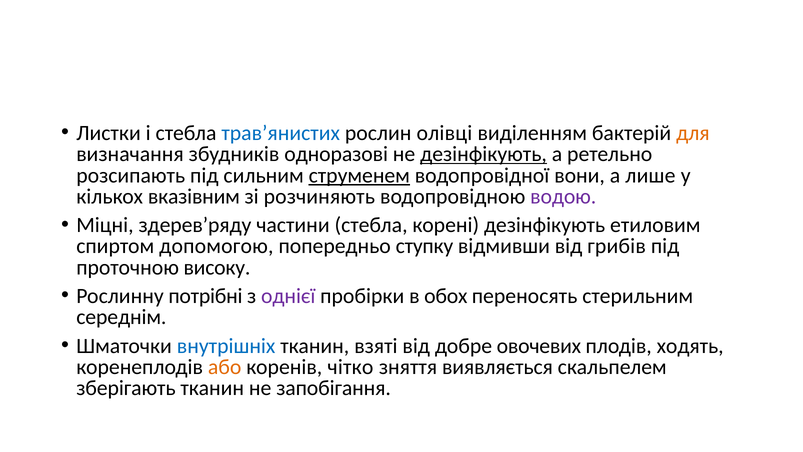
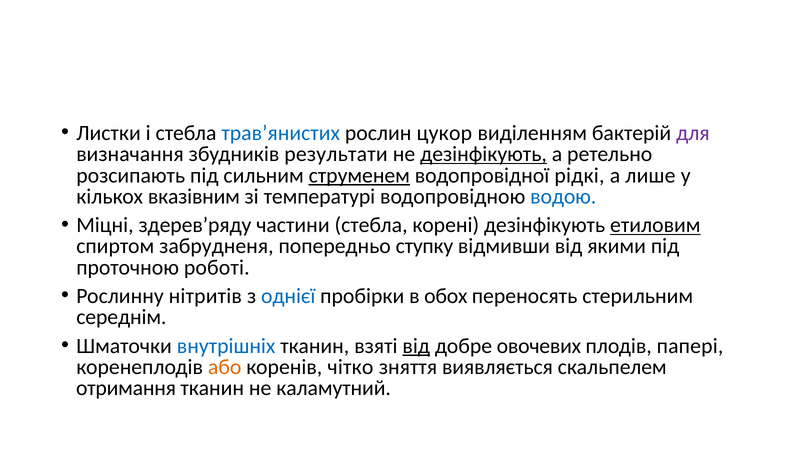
олівці: олівці -> цукор (444, 133)
для colour: orange -> purple (693, 133)
одноразові: одноразові -> результати (336, 154)
вони: вони -> рідкі (579, 175)
розчиняють: розчиняють -> температурі (319, 196)
водою colour: purple -> blue (563, 196)
етиловим underline: none -> present (655, 225)
допомогою: допомогою -> забрудненя (216, 246)
грибів: грибів -> якими (617, 246)
високу: високу -> роботі (217, 267)
потрібні: потрібні -> нітритів (205, 296)
однієї colour: purple -> blue (288, 296)
від underline: none -> present (416, 346)
ходять: ходять -> папері (690, 346)
зберігають: зберігають -> отримання (126, 388)
запобігання: запобігання -> каламутний (334, 388)
